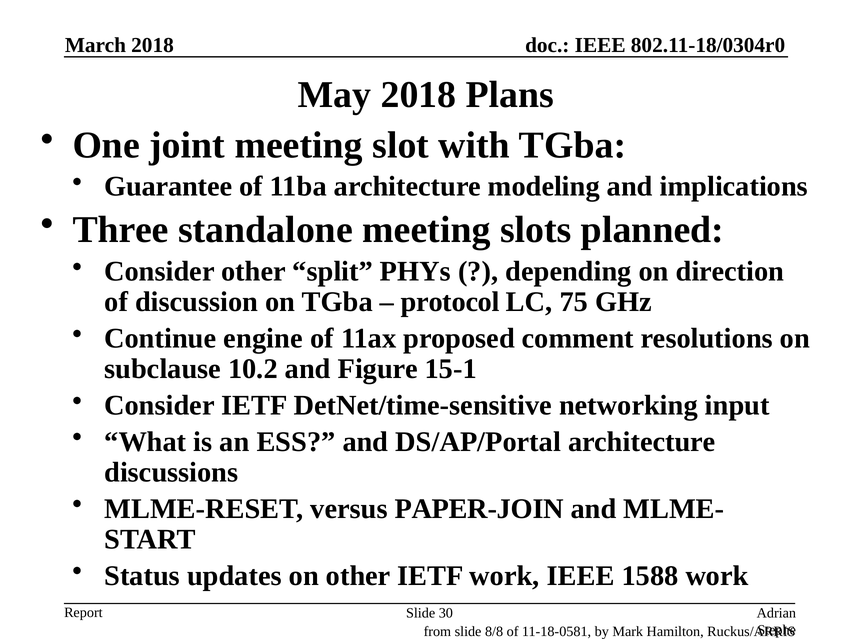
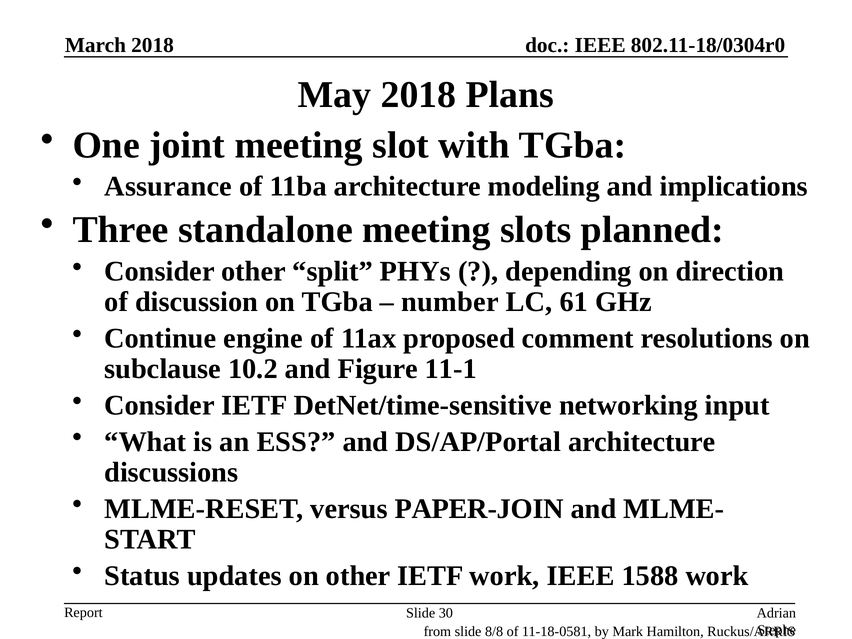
Guarantee: Guarantee -> Assurance (168, 187)
protocol: protocol -> number (450, 302)
75: 75 -> 61 (574, 302)
15-1: 15-1 -> 11-1 (451, 369)
